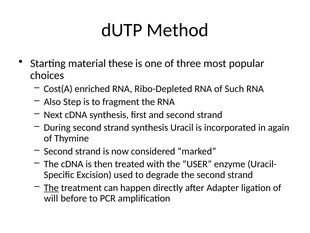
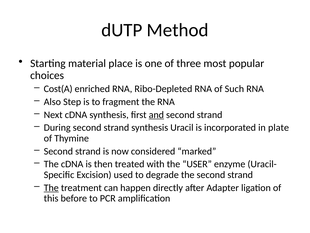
these: these -> place (121, 63)
and underline: none -> present (156, 114)
again: again -> plate (279, 127)
will: will -> this (51, 198)
